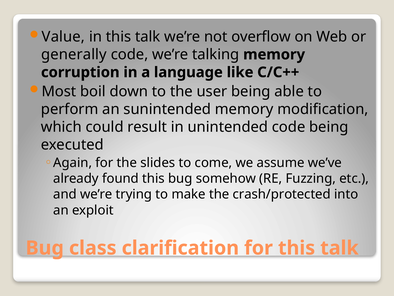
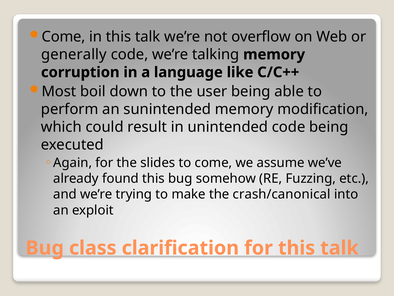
Value: Value -> Come (63, 37)
crash/protected: crash/protected -> crash/canonical (282, 194)
